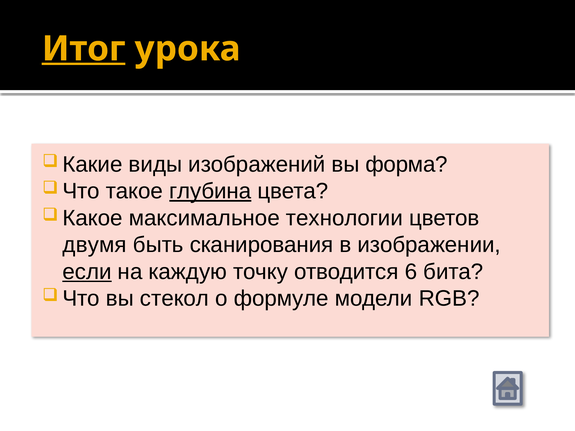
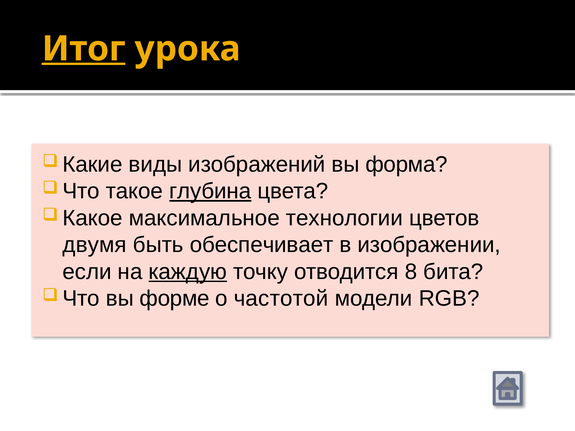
сканирования: сканирования -> обеспечивает (262, 245)
если underline: present -> none (87, 272)
каждую underline: none -> present (188, 272)
6: 6 -> 8 (411, 272)
стекол: стекол -> форме (175, 299)
формуле: формуле -> частотой (281, 299)
